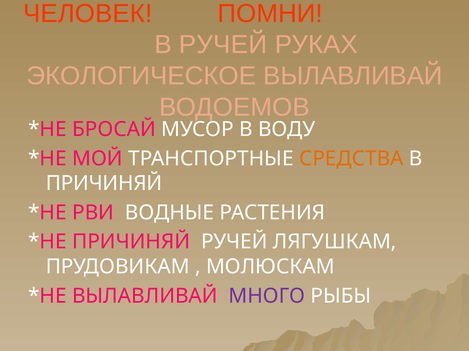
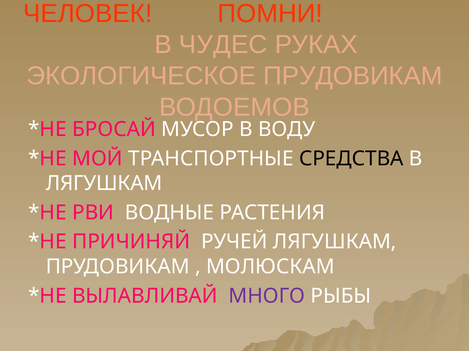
В РУЧЕЙ: РУЧЕЙ -> ЧУДЕС (223, 45)
ЭКОЛОГИЧЕСКОЕ ВЫЛАВЛИВАЙ: ВЫЛАВЛИВАЙ -> ПРУДОВИКАМ (353, 76)
СРЕДСТВА colour: orange -> black (351, 159)
ПРИЧИНЯЙ: ПРИЧИНЯЙ -> ЛЯГУШКАМ (104, 184)
